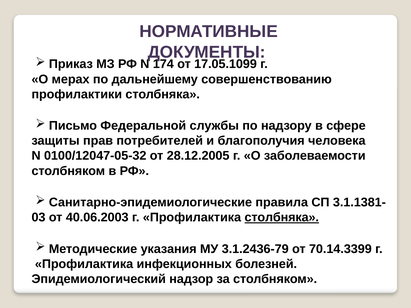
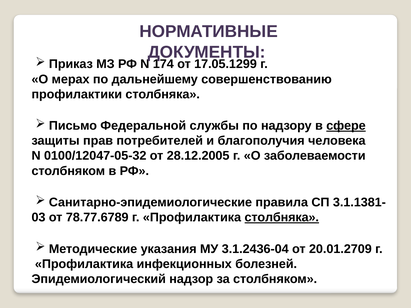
17.05.1099: 17.05.1099 -> 17.05.1299 (226, 64)
сфере underline: none -> present (346, 126)
40.06.2003: 40.06.2003 -> 78.77.6789 (97, 218)
3.1.2436-79: 3.1.2436-79 -> 3.1.2436-04 (255, 249)
70.14.3399: 70.14.3399 -> 20.01.2709 (340, 249)
